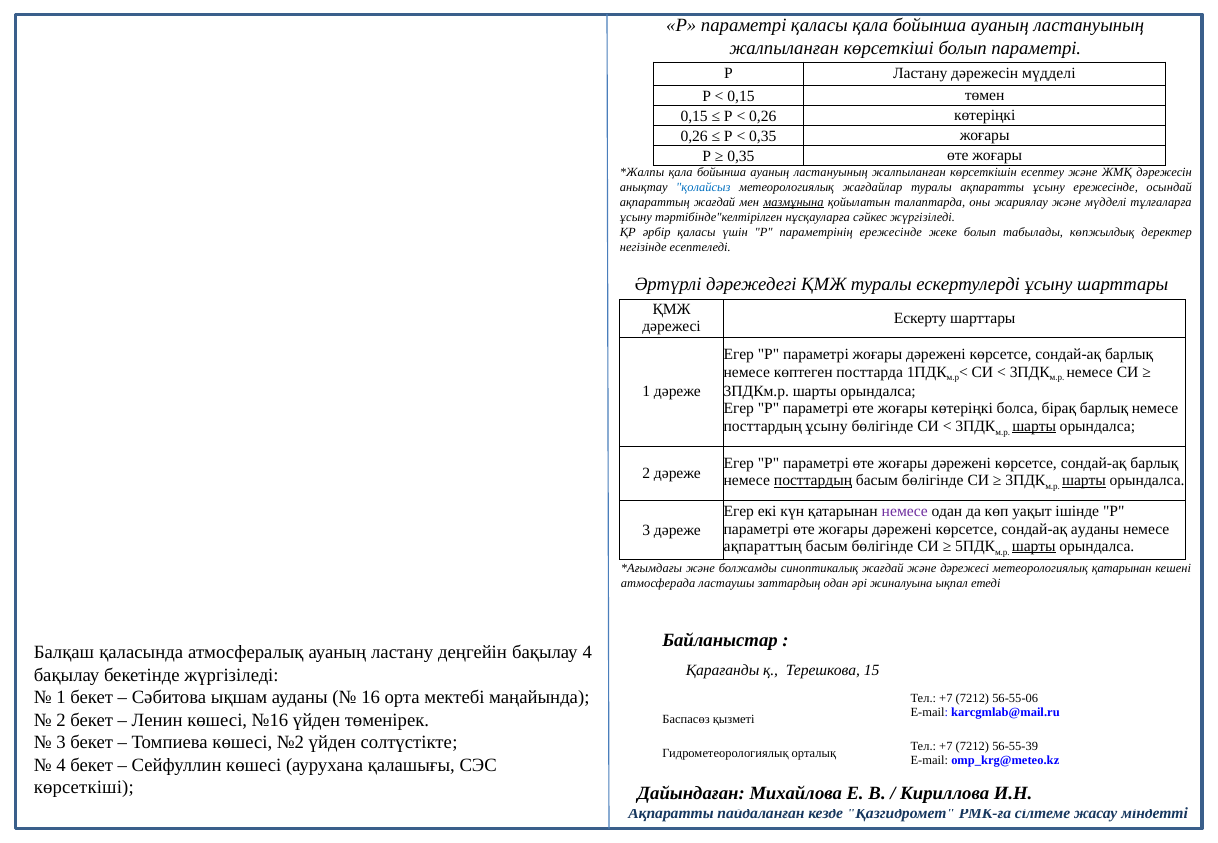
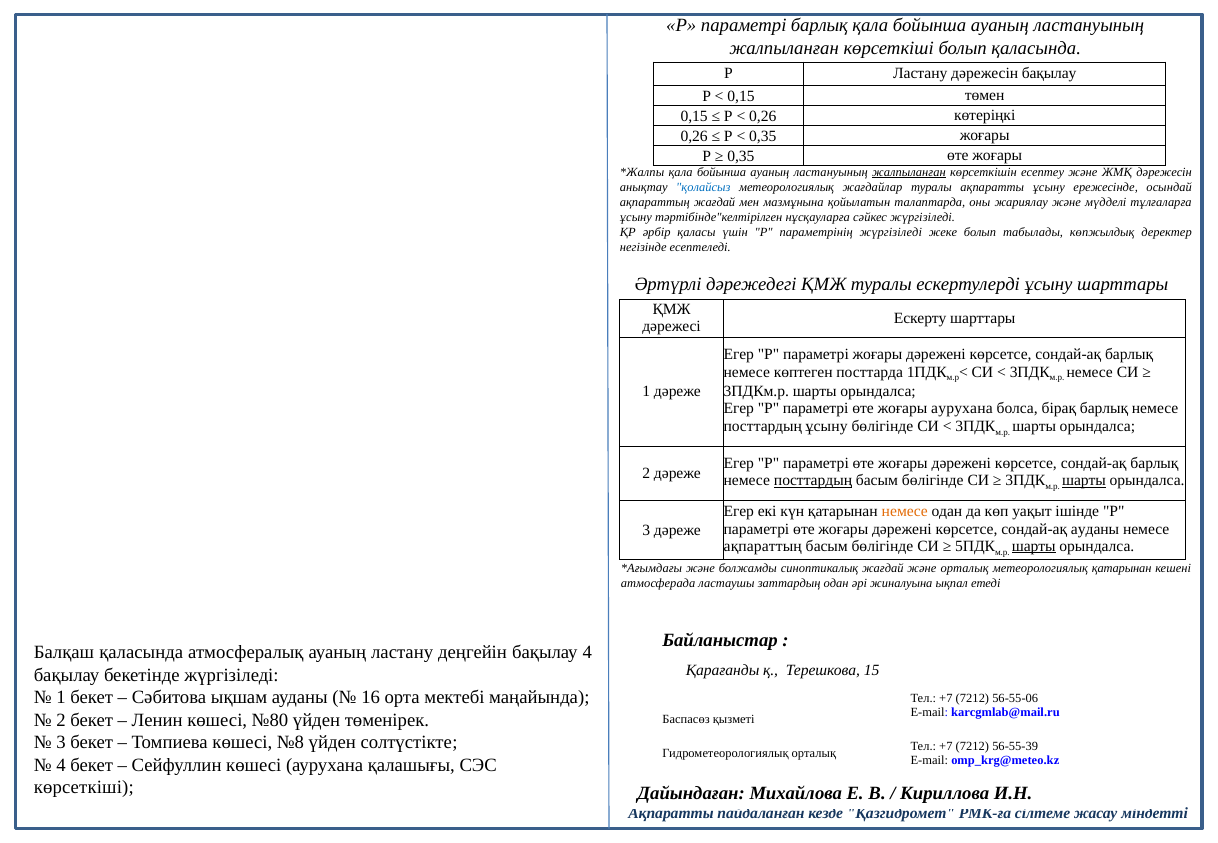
параметрі қаласы: қаласы -> барлық (819, 26)
болып параметрі: параметрі -> қаласында (1036, 48)
дәрежесін мүдделі: мүдделі -> бақылау (1049, 74)
жалпыланған underline: none -> present (909, 172)
мазмұнына underline: present -> none (793, 202)
параметрінің ережесінде: ережесінде -> жүргізіледі (891, 232)
жоғары көтеріңкі: көтеріңкі -> аурухана (962, 409)
шарты underline: present -> none (1034, 426)
немесе colour: purple -> orange (905, 512)
және дәрежесі: дәрежесі -> орталық (965, 569)
№16: №16 -> №80 (270, 720)
№2: №2 -> №8 (290, 743)
